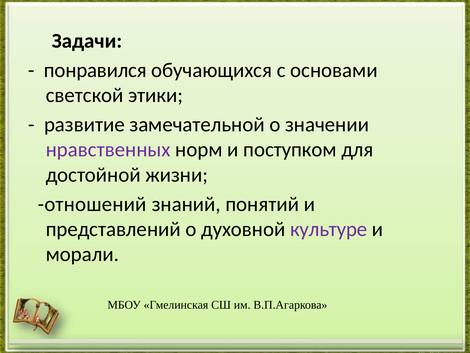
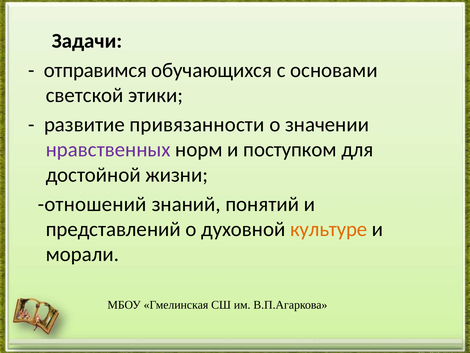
понравился: понравился -> отправимся (95, 70)
замечательной: замечательной -> привязанности (197, 124)
культуре colour: purple -> orange (329, 229)
